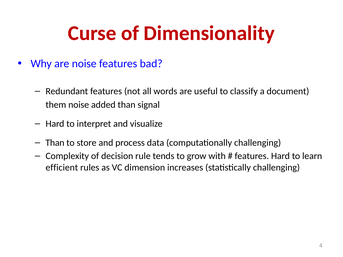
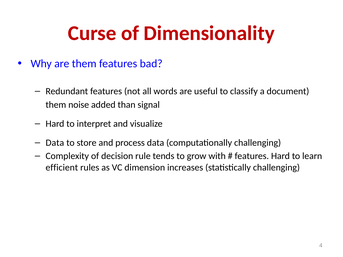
are noise: noise -> them (84, 64)
Than: Than -> Data (55, 143)
